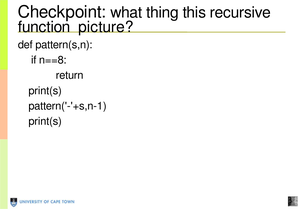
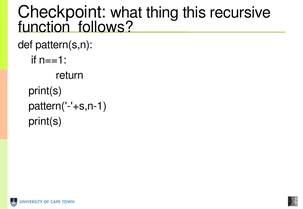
picture: picture -> follows (106, 27)
n==8: n==8 -> n==1 (53, 60)
